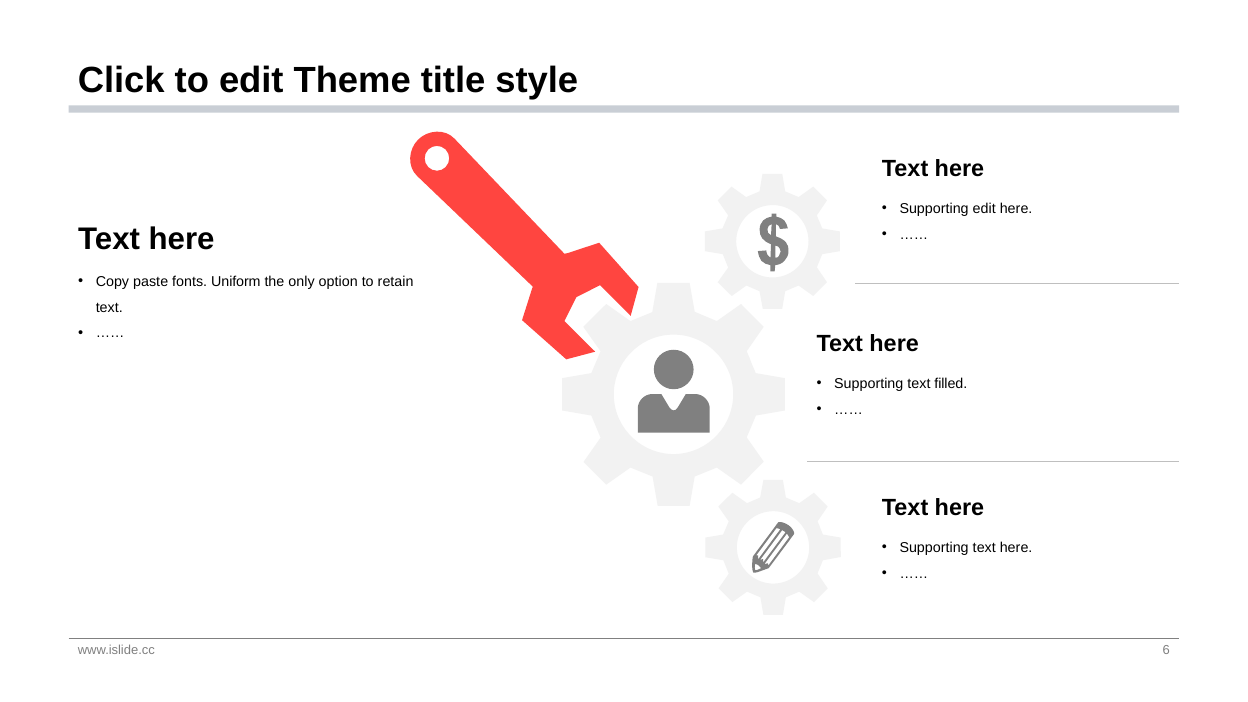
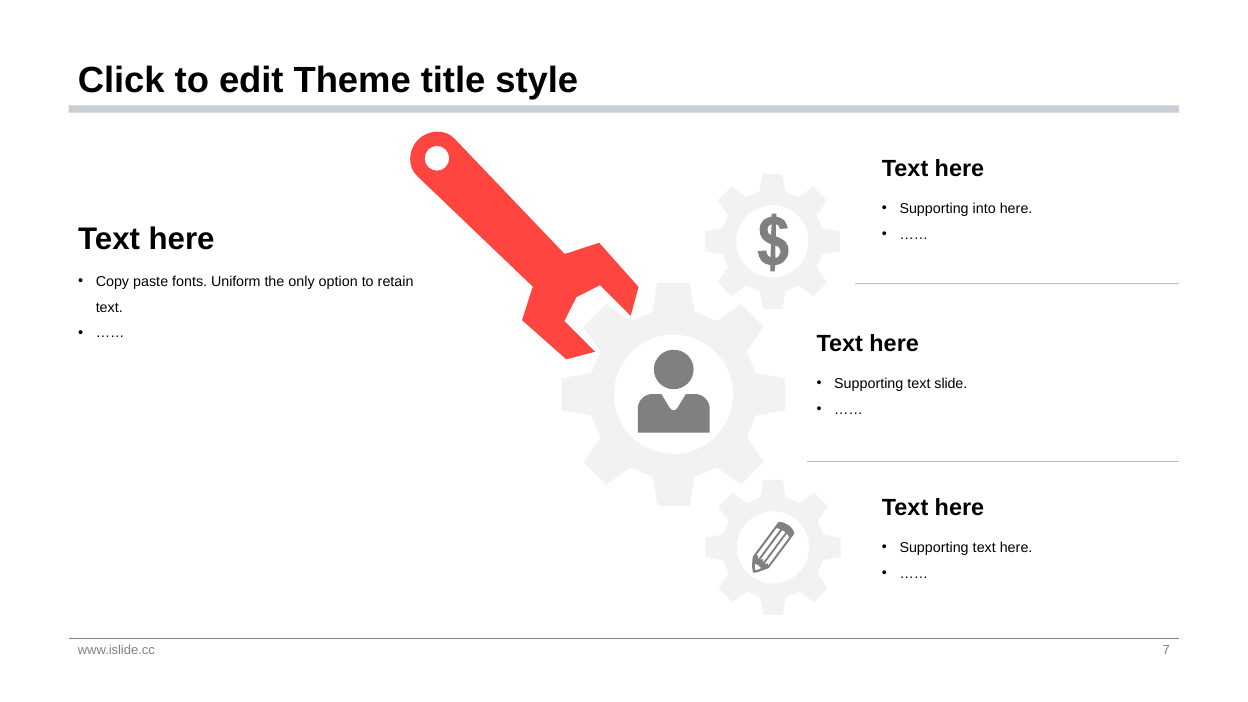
Supporting edit: edit -> into (984, 209)
filled: filled -> slide (951, 384)
6: 6 -> 7 (1166, 650)
